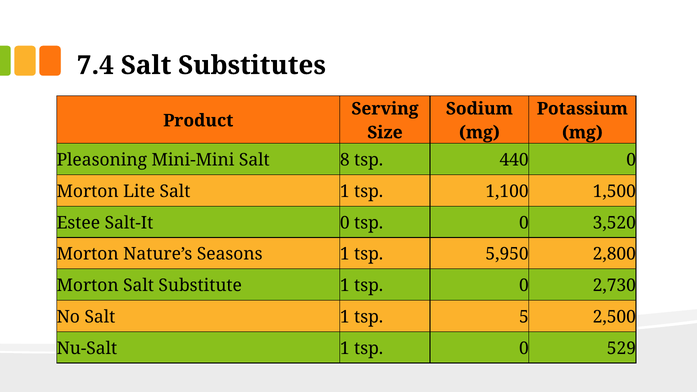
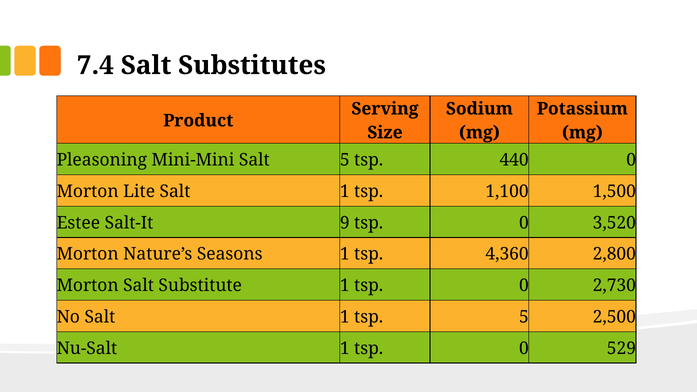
Salt 8: 8 -> 5 (345, 160)
Salt-It 0: 0 -> 9 (345, 223)
5,950: 5,950 -> 4,360 (507, 254)
